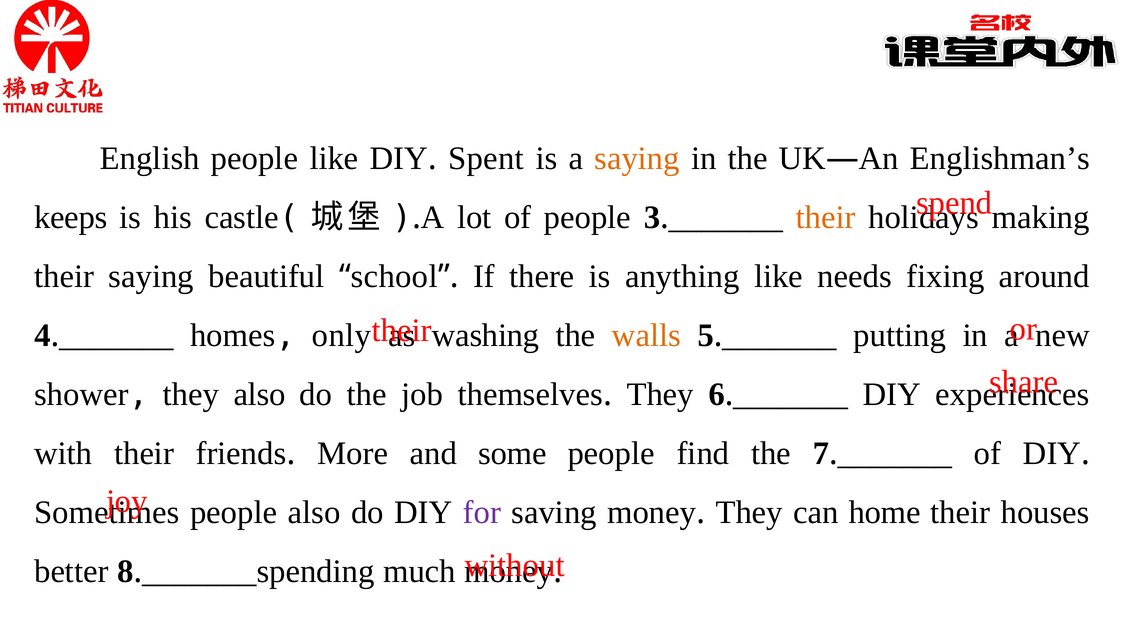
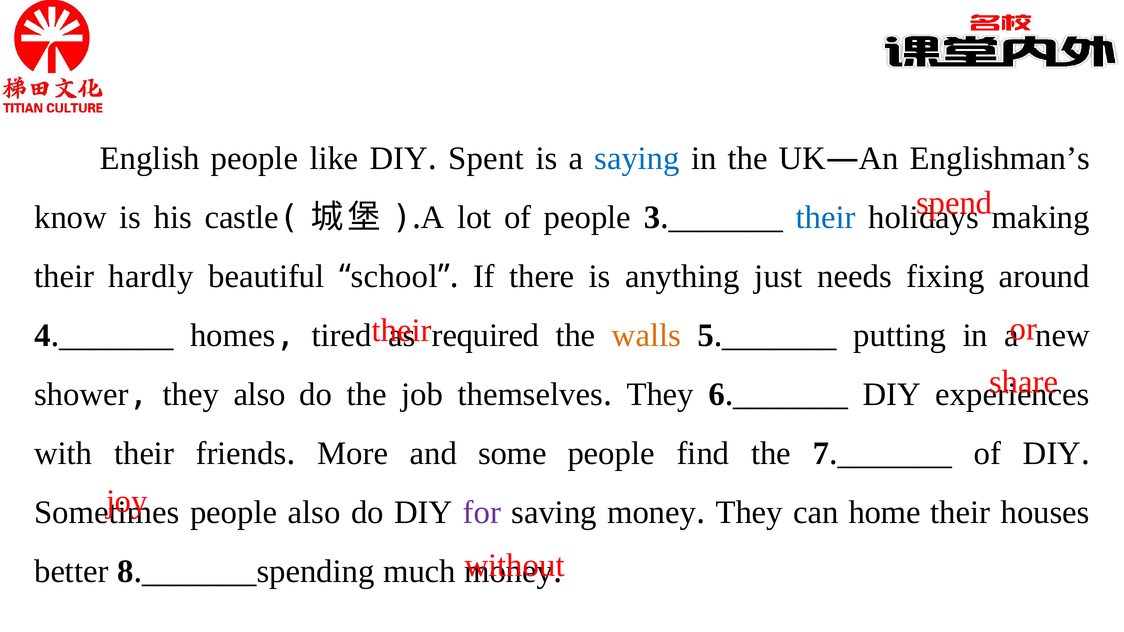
saying colour: orange -> blue (637, 159)
keeps: keeps -> know (71, 218)
their colour: orange -> blue (826, 218)
their saying: saying -> hardly (151, 277)
anything like: like -> just (778, 277)
only: only -> tired (342, 336)
washing: washing -> required (486, 336)
